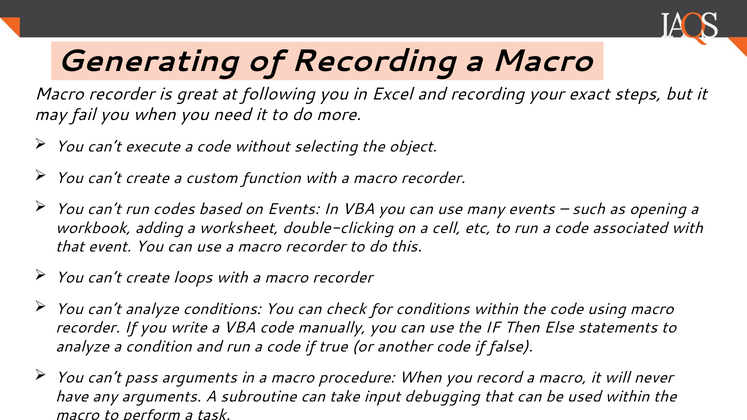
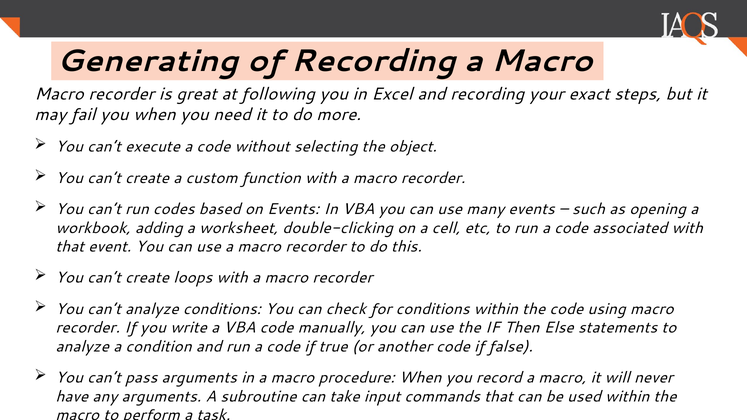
debugging: debugging -> commands (442, 397)
